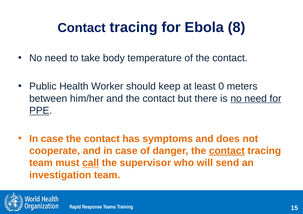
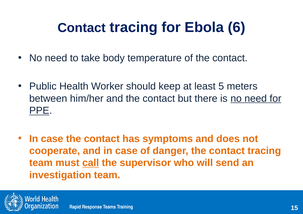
8: 8 -> 6 (237, 27)
0: 0 -> 5 (221, 86)
contact underline: present -> none (227, 151)
